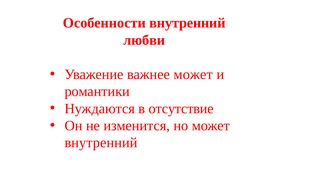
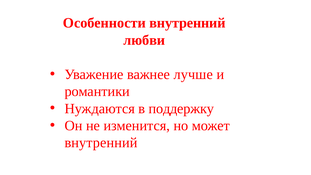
важнее может: может -> лучше (193, 74)
отсутствие: отсутствие -> поддержку (181, 109)
